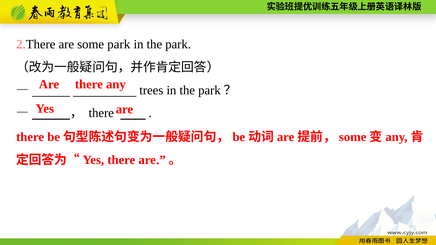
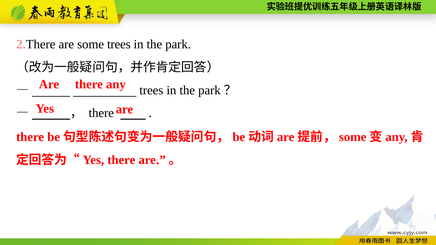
some park: park -> trees (119, 44)
